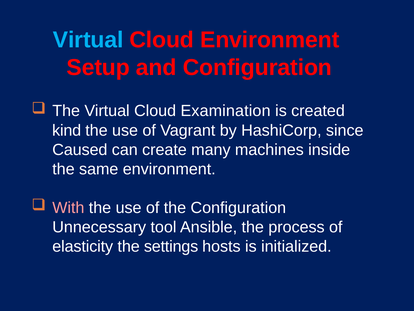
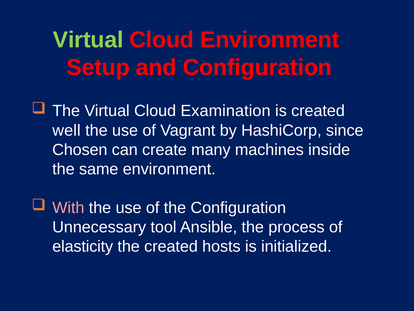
Virtual colour: light blue -> light green (88, 40)
kind: kind -> well (66, 130)
Caused: Caused -> Chosen (80, 149)
the settings: settings -> created (171, 246)
